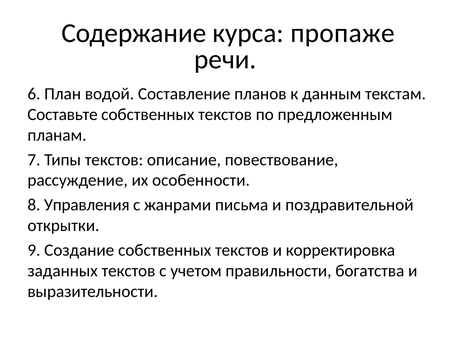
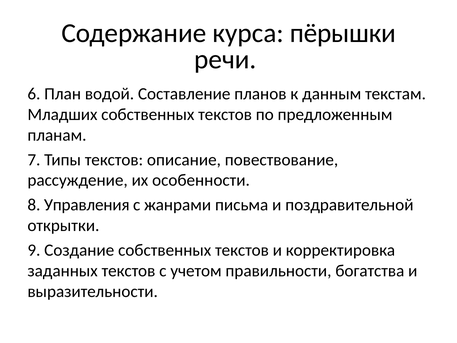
пропаже: пропаже -> пёрышки (343, 33)
Составьте: Составьте -> Младших (62, 114)
